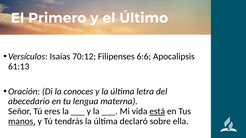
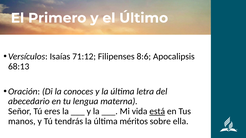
70:12: 70:12 -> 71:12 (84, 57)
6:6: 6:6 -> 8:6 (144, 57)
61:13: 61:13 -> 68:13 (19, 67)
manos underline: present -> none (22, 122)
declaró: declaró -> méritos (134, 122)
